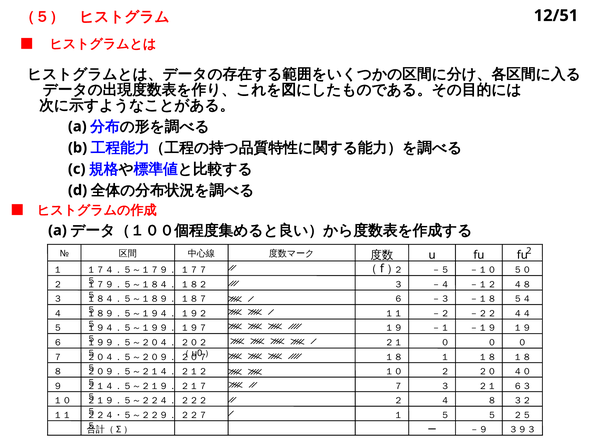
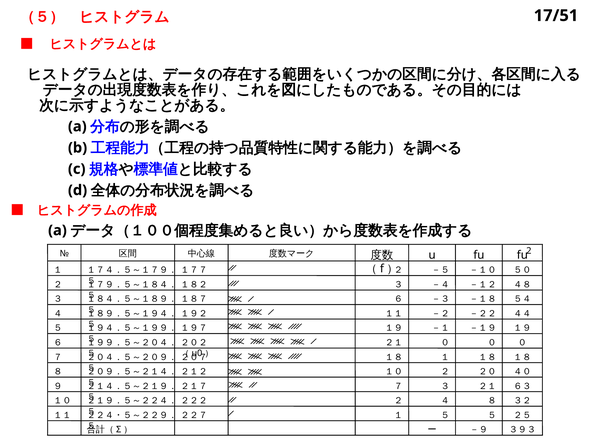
12/51: 12/51 -> 17/51 (556, 16)
